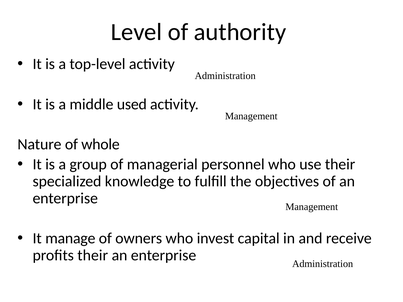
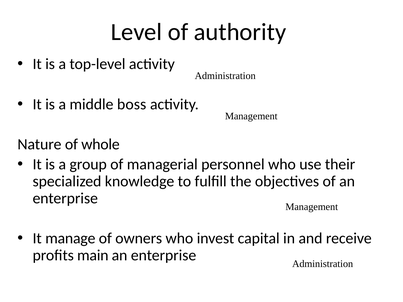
used: used -> boss (132, 104)
profits their: their -> main (93, 255)
